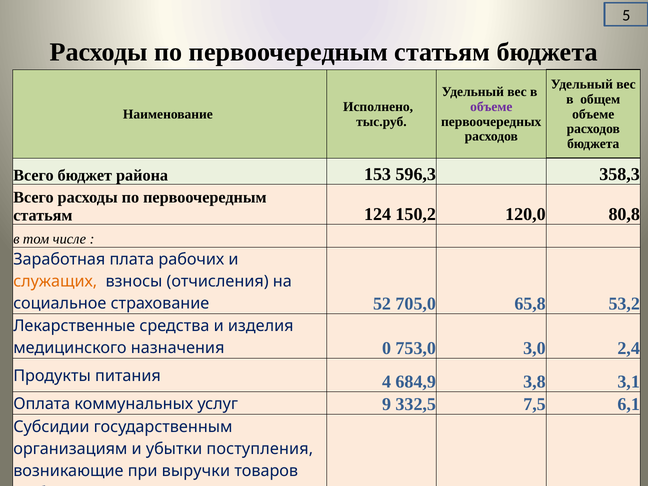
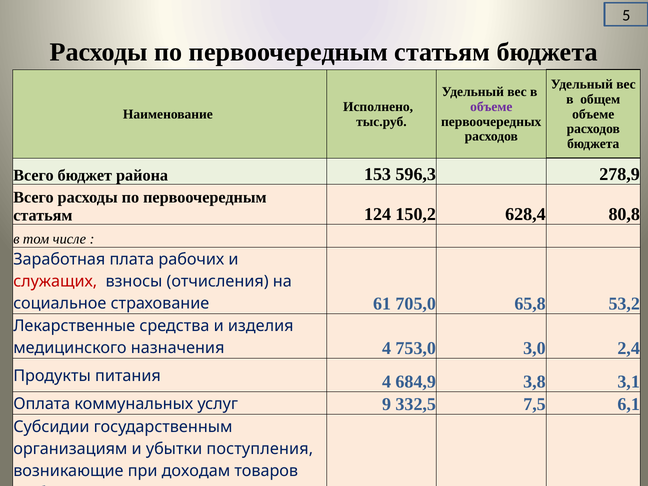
358,3: 358,3 -> 278,9 (620, 174)
120,0: 120,0 -> 628,4 (525, 215)
служащих colour: orange -> red (55, 281)
52: 52 -> 61 (382, 304)
назначения 0: 0 -> 4 (387, 348)
выручки: выручки -> доходам (196, 471)
